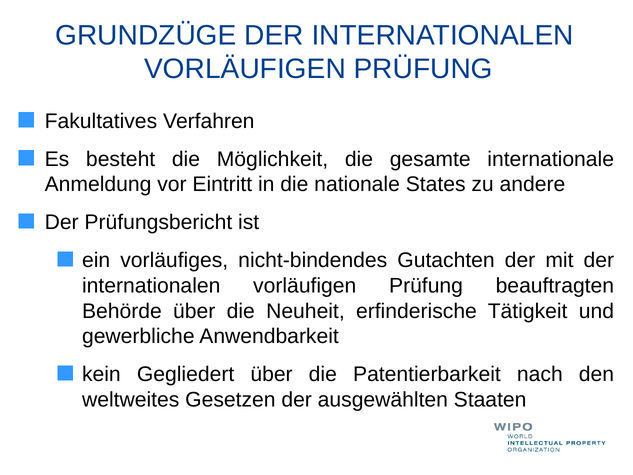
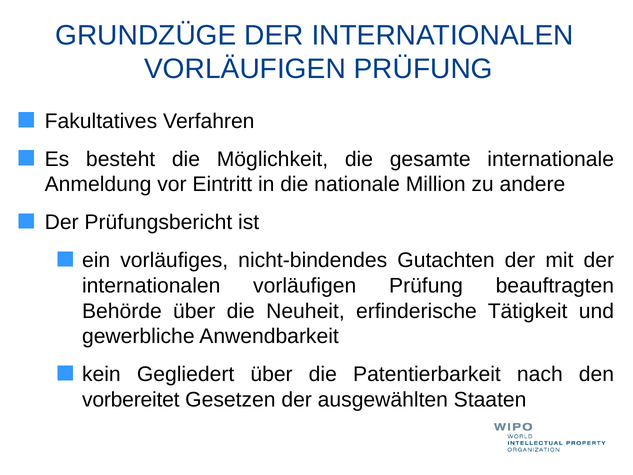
States: States -> Million (436, 184)
weltweites: weltweites -> vorbereitet (131, 400)
